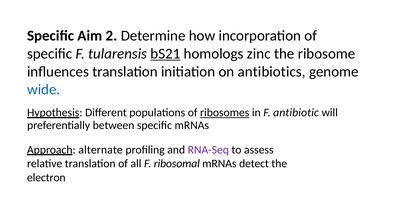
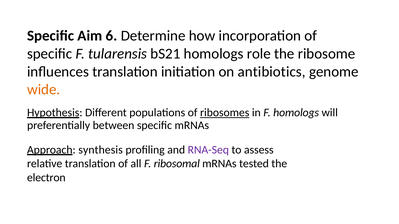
2: 2 -> 6 (112, 36)
bS21 underline: present -> none (165, 54)
zinc: zinc -> role (259, 54)
wide colour: blue -> orange (44, 90)
F antibiotic: antibiotic -> homologs (296, 113)
alternate: alternate -> synthesis (101, 150)
detect: detect -> tested (254, 164)
